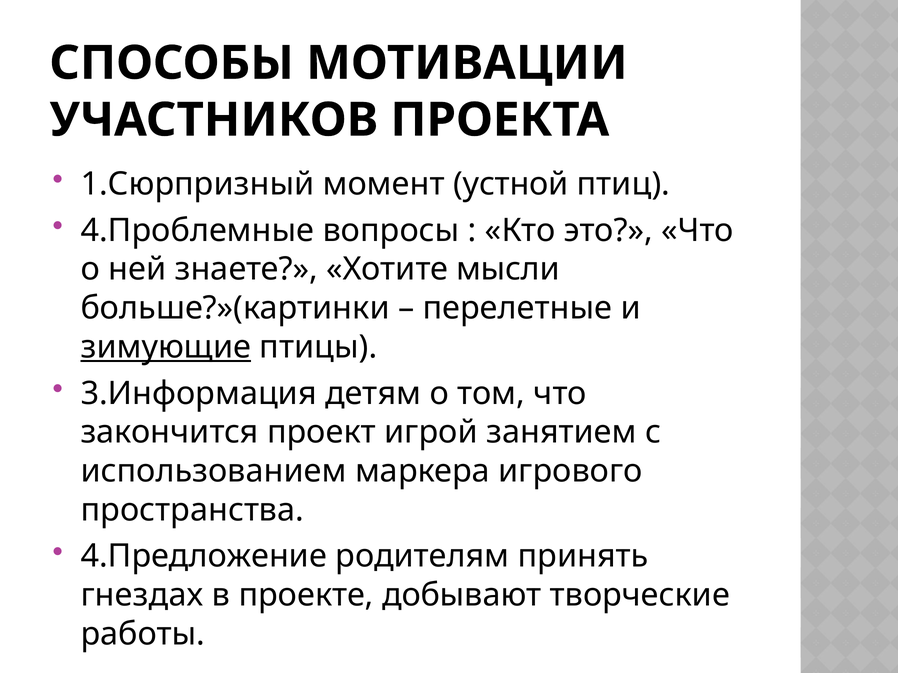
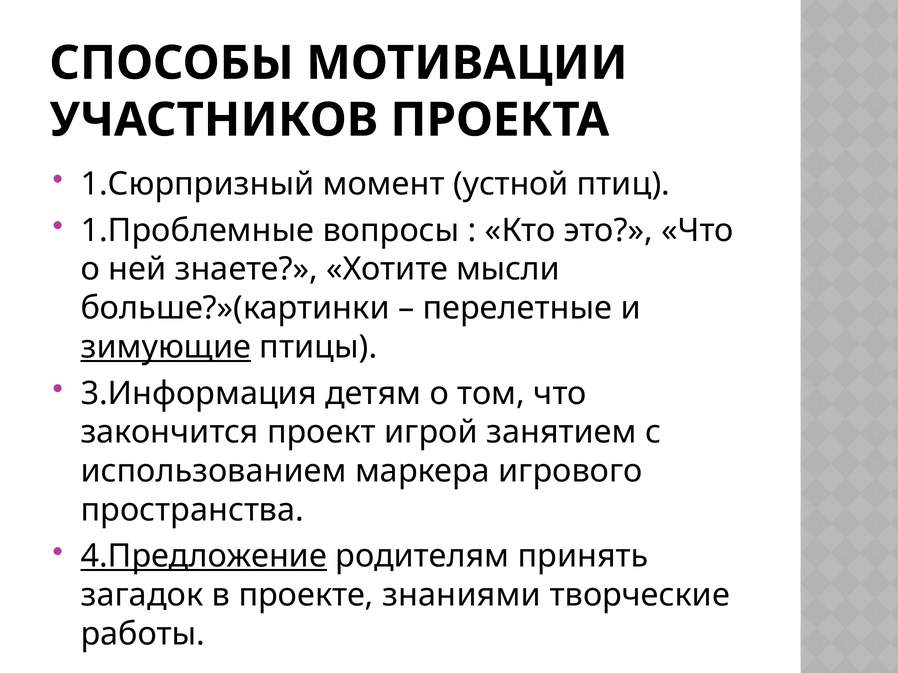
4.Проблемные: 4.Проблемные -> 1.Проблемные (197, 231)
4.Предложение underline: none -> present (204, 557)
гнездах: гнездах -> загадок (142, 596)
добывают: добывают -> знаниями (462, 596)
